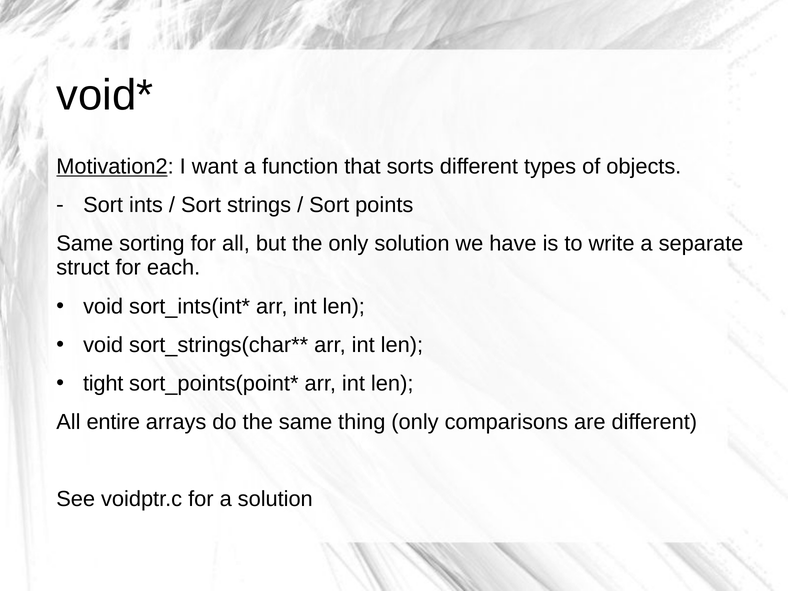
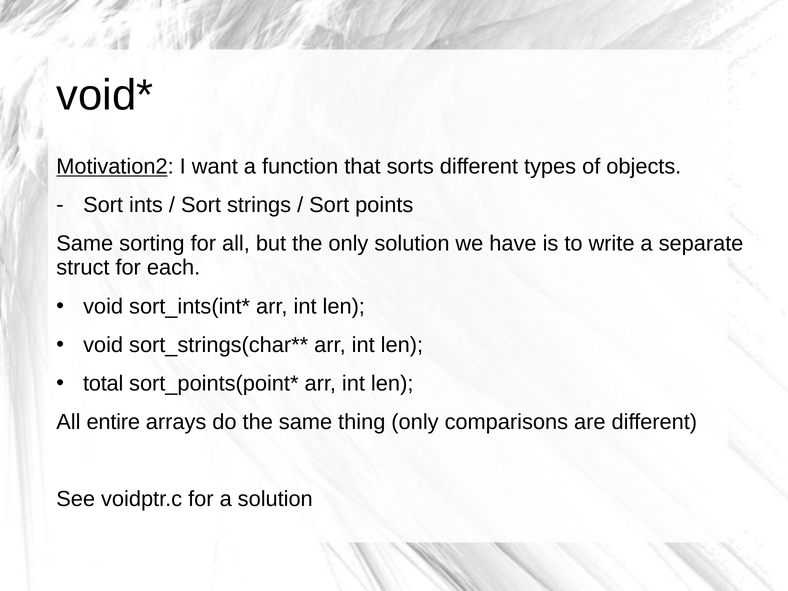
tight: tight -> total (103, 383)
